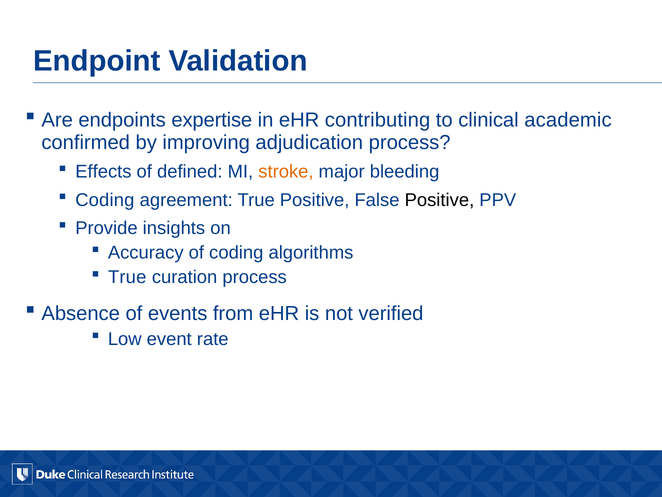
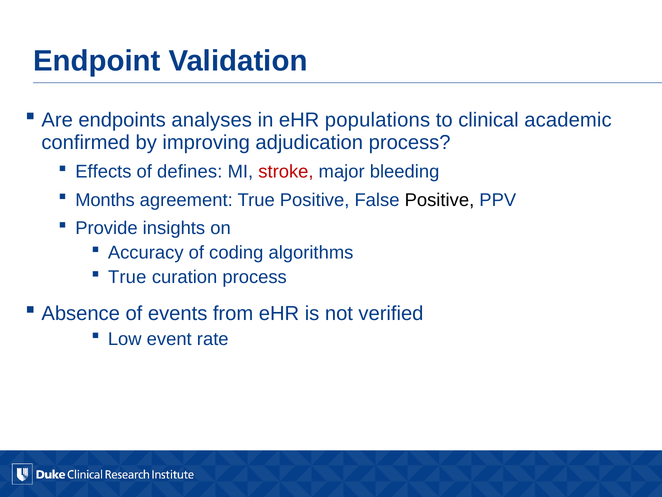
expertise: expertise -> analyses (212, 120)
contributing: contributing -> populations (378, 120)
defined: defined -> defines (190, 172)
stroke colour: orange -> red (286, 172)
Coding: Coding -> Months (105, 200)
